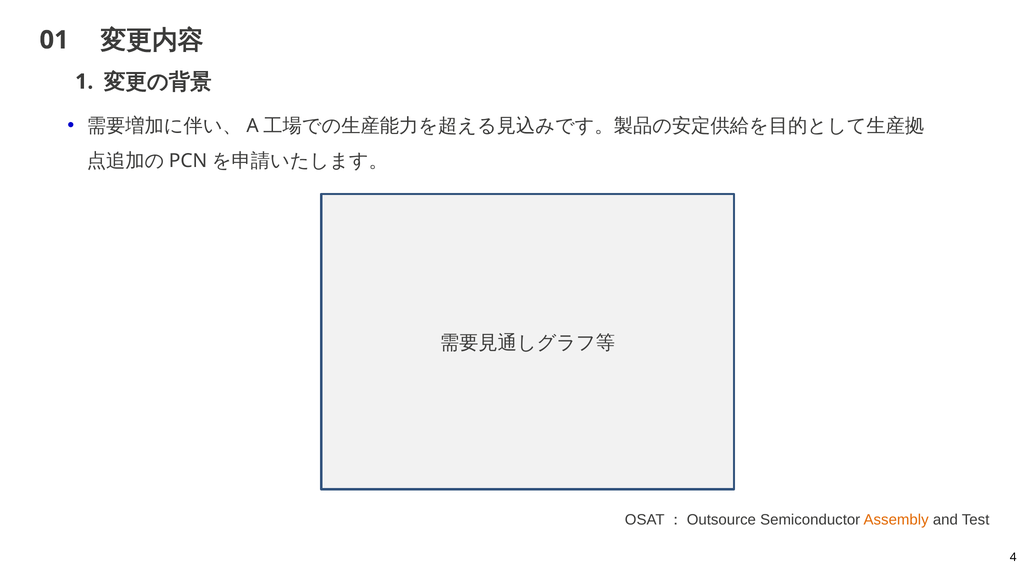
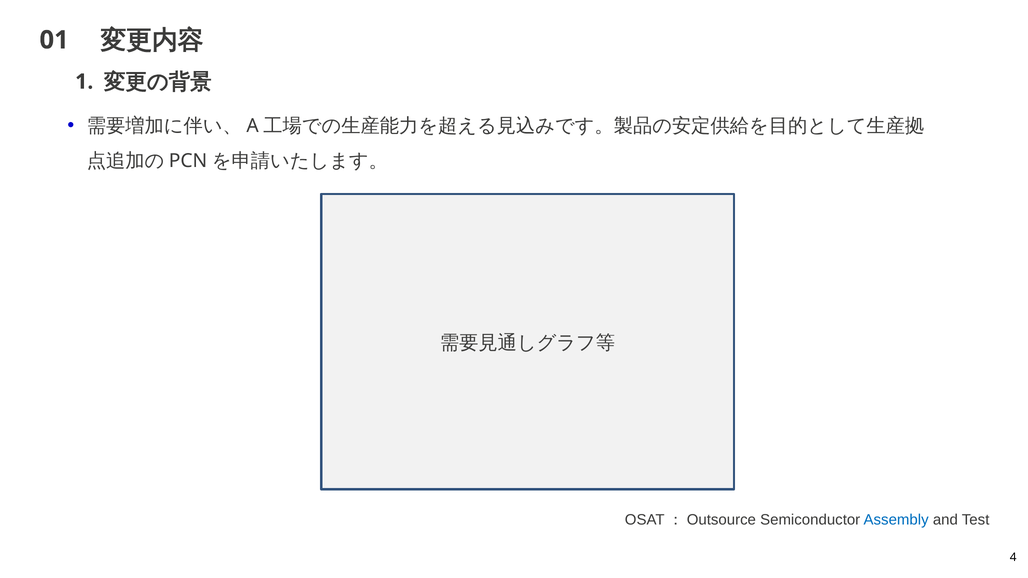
Assembly colour: orange -> blue (896, 520)
